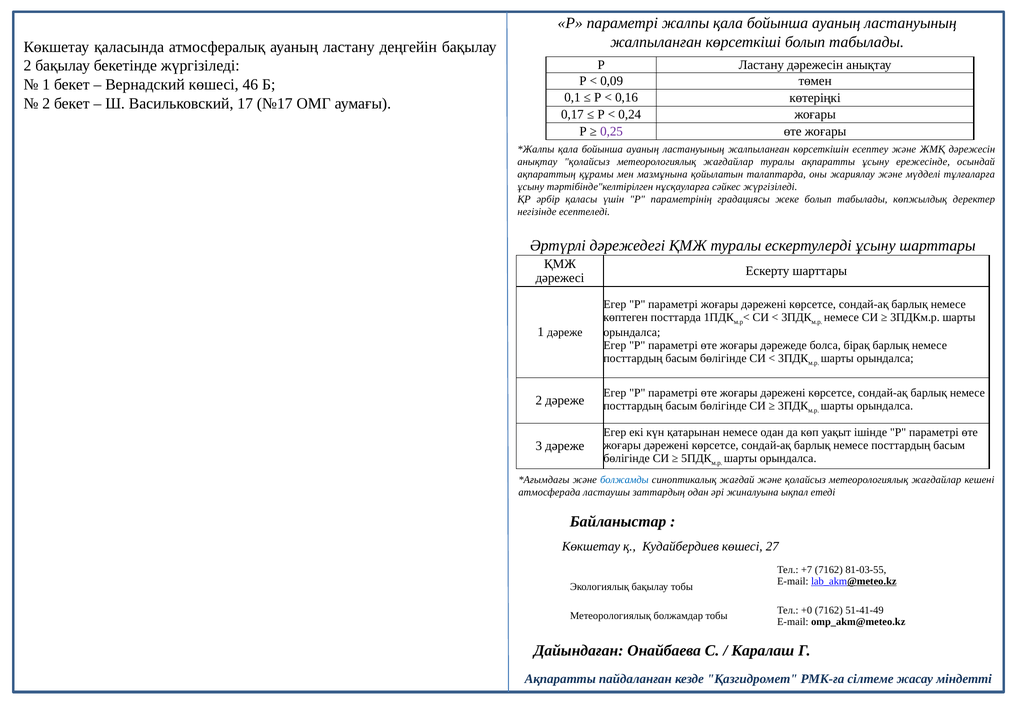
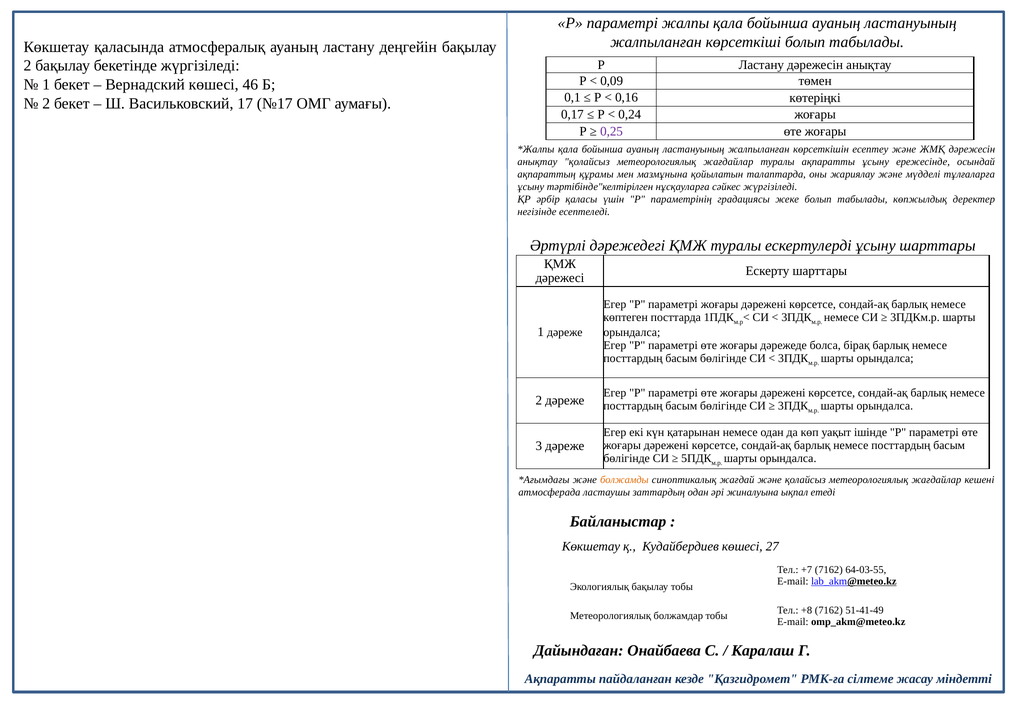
болжамды colour: blue -> orange (624, 480)
81-03-55: 81-03-55 -> 64-03-55 (866, 570)
+0: +0 -> +8 (807, 610)
